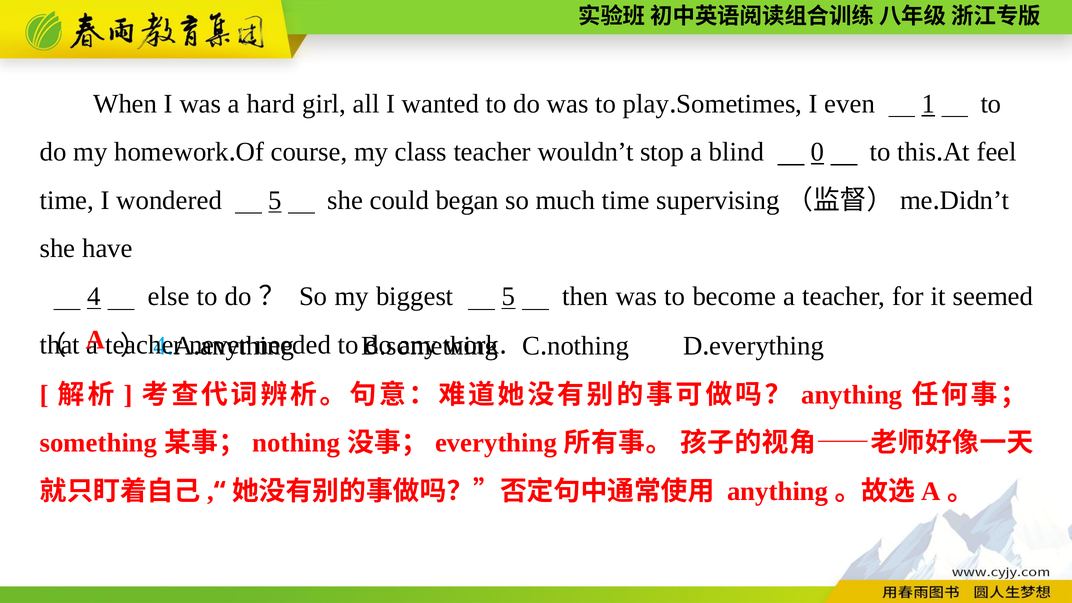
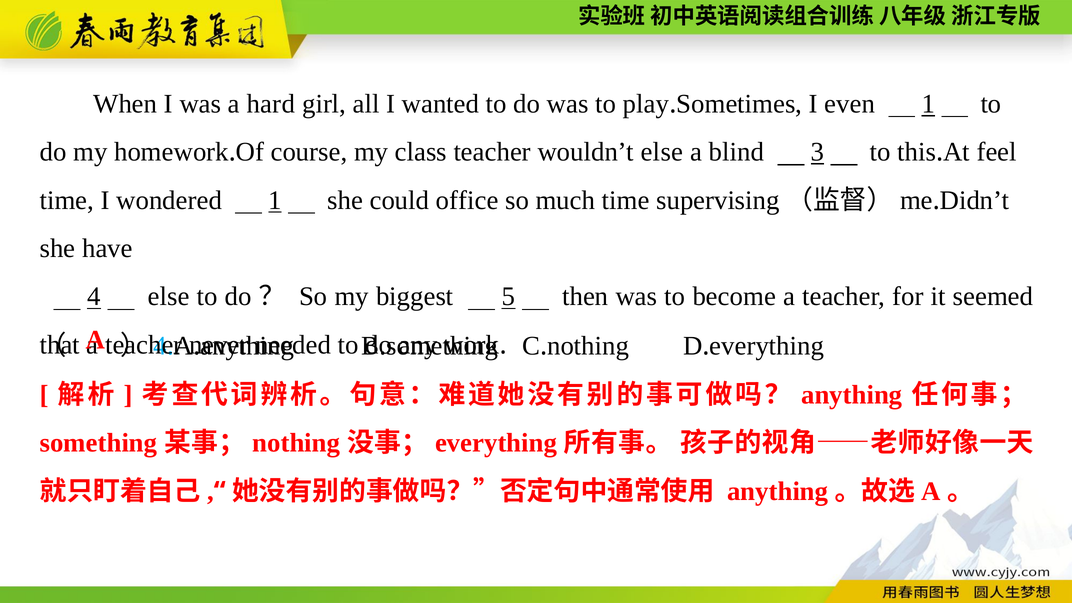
wouldn’t stop: stop -> else (662, 152)
0: 0 -> 3 (818, 152)
wondered 5: 5 -> 1 (275, 200)
began: began -> office (467, 200)
